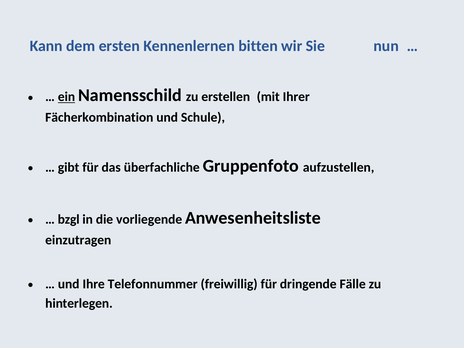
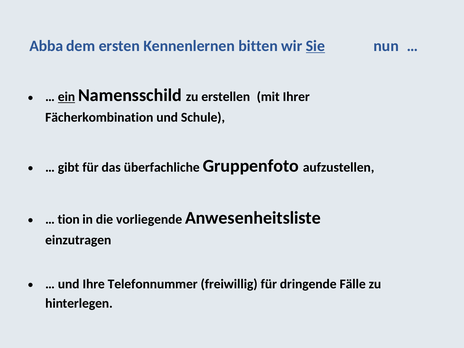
Kann: Kann -> Abba (46, 46)
Sie underline: none -> present (315, 46)
bzgl: bzgl -> tion (69, 219)
